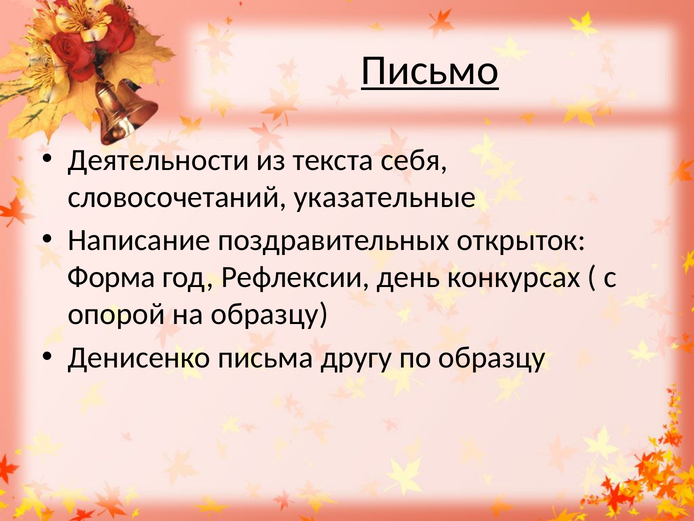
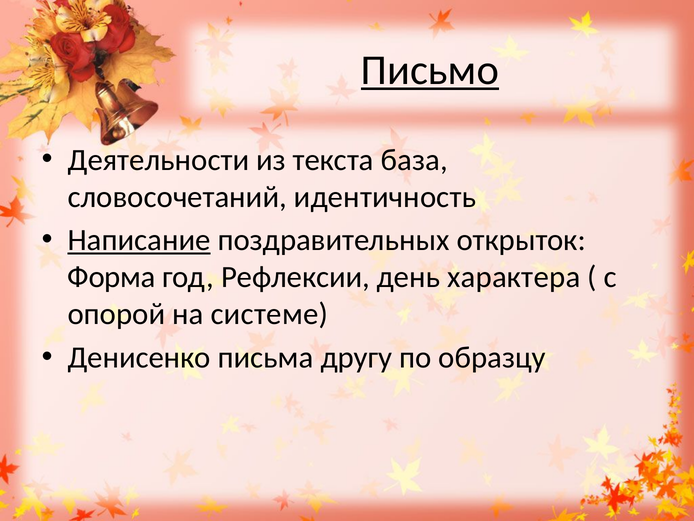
себя: себя -> база (414, 160)
указательные: указательные -> идентичность (385, 197)
Написание underline: none -> present (139, 240)
конкурсах: конкурсах -> характера (514, 277)
на образцу: образцу -> системе (269, 314)
